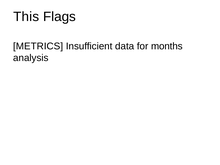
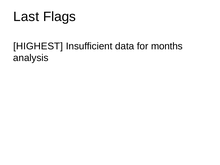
This: This -> Last (26, 17)
METRICS: METRICS -> HIGHEST (38, 46)
